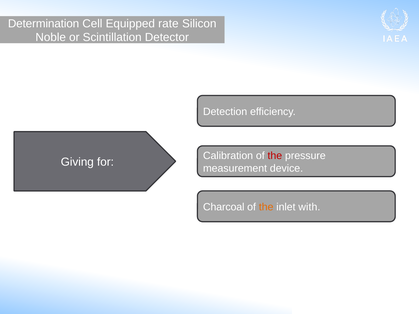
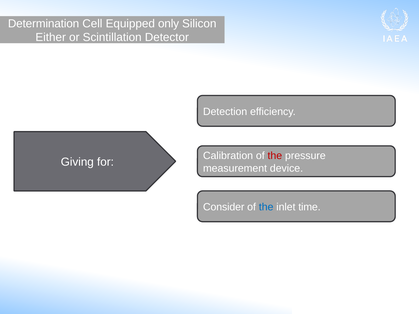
rate: rate -> only (169, 24)
Noble: Noble -> Either (51, 38)
Charcoal: Charcoal -> Consider (224, 207)
the colour: orange -> blue (266, 207)
with: with -> time (309, 207)
